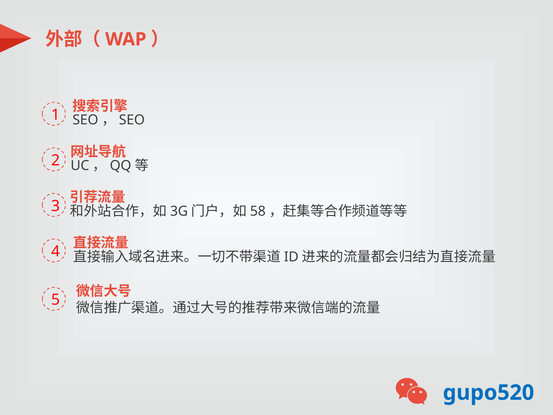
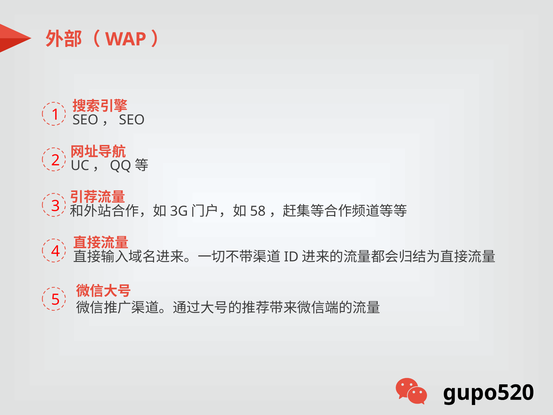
gupo520 colour: blue -> black (488, 392)
